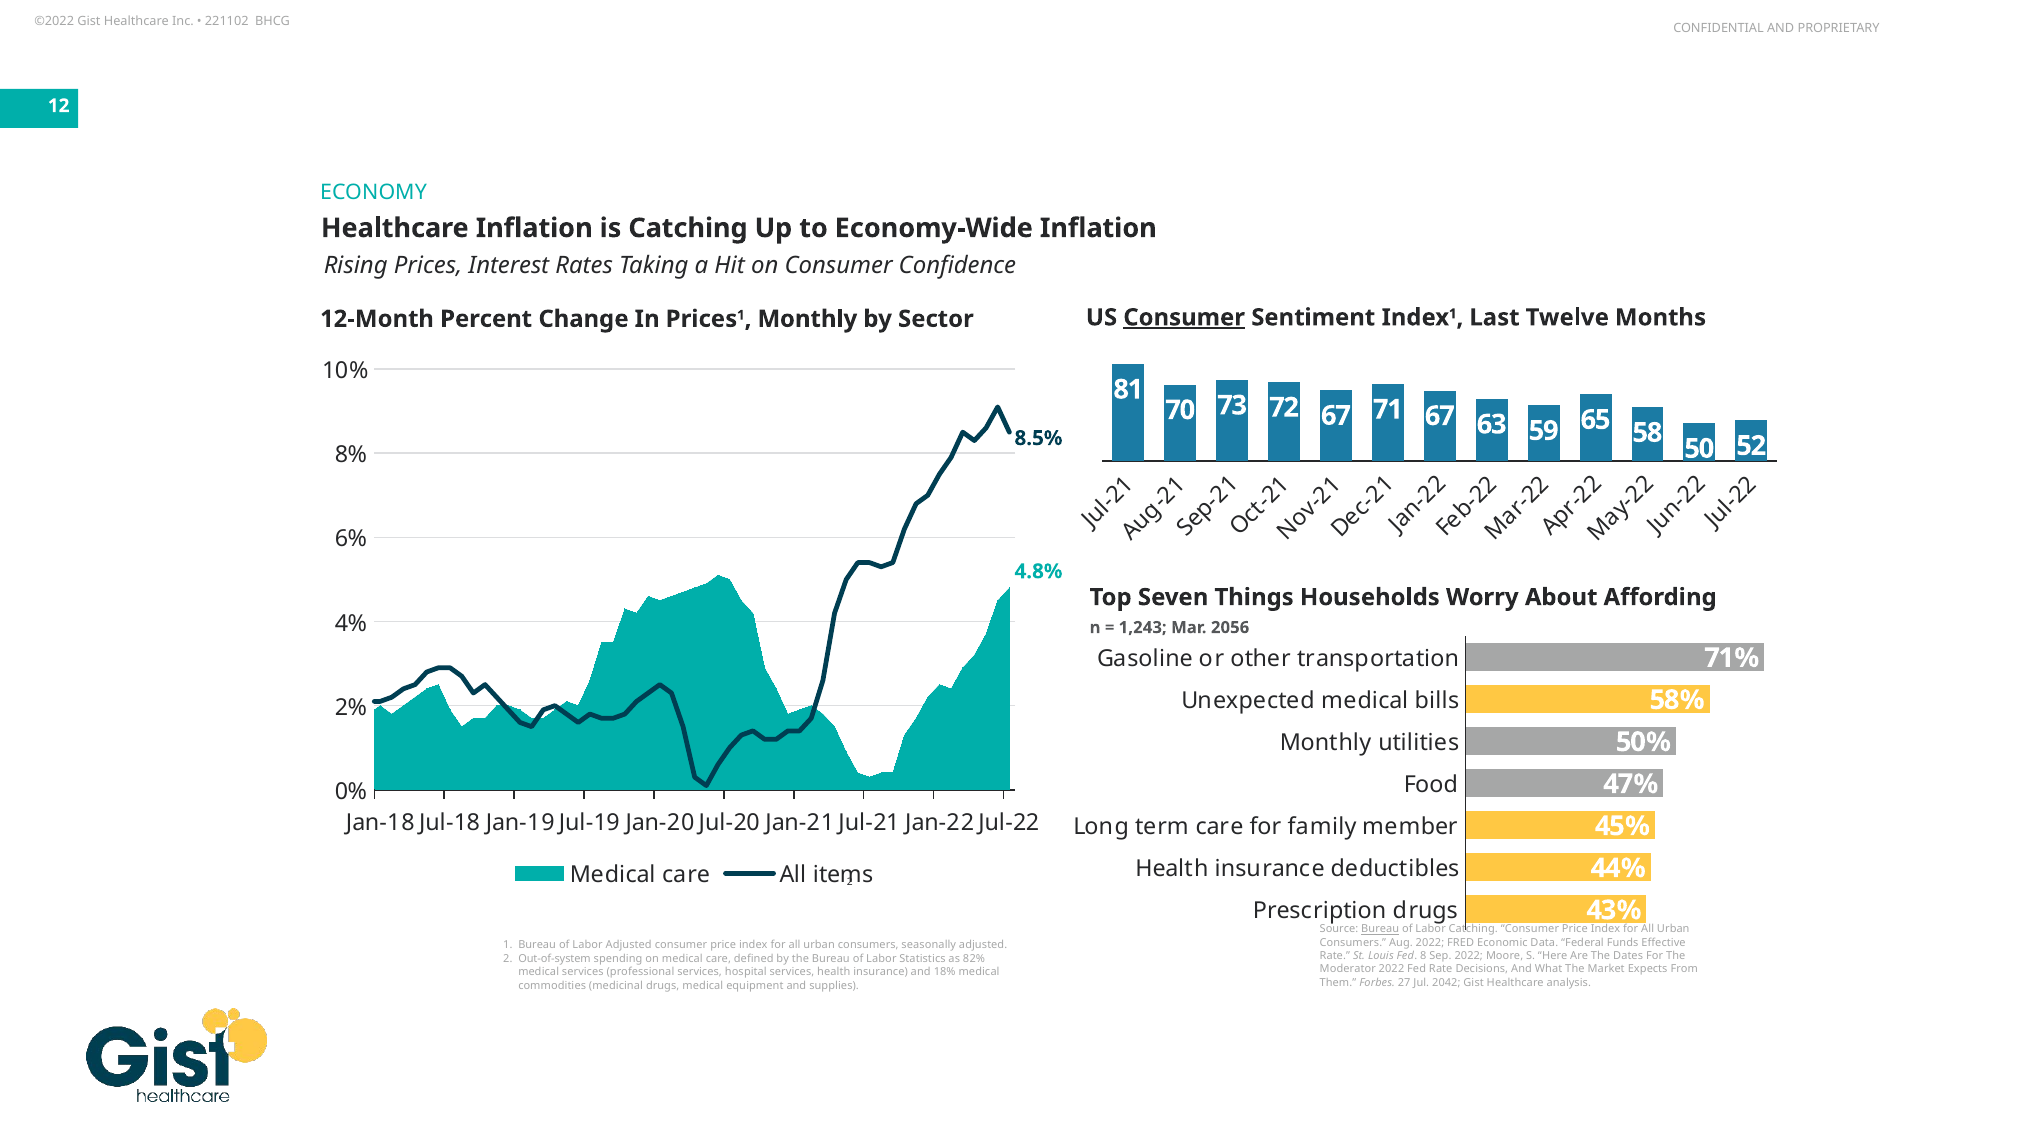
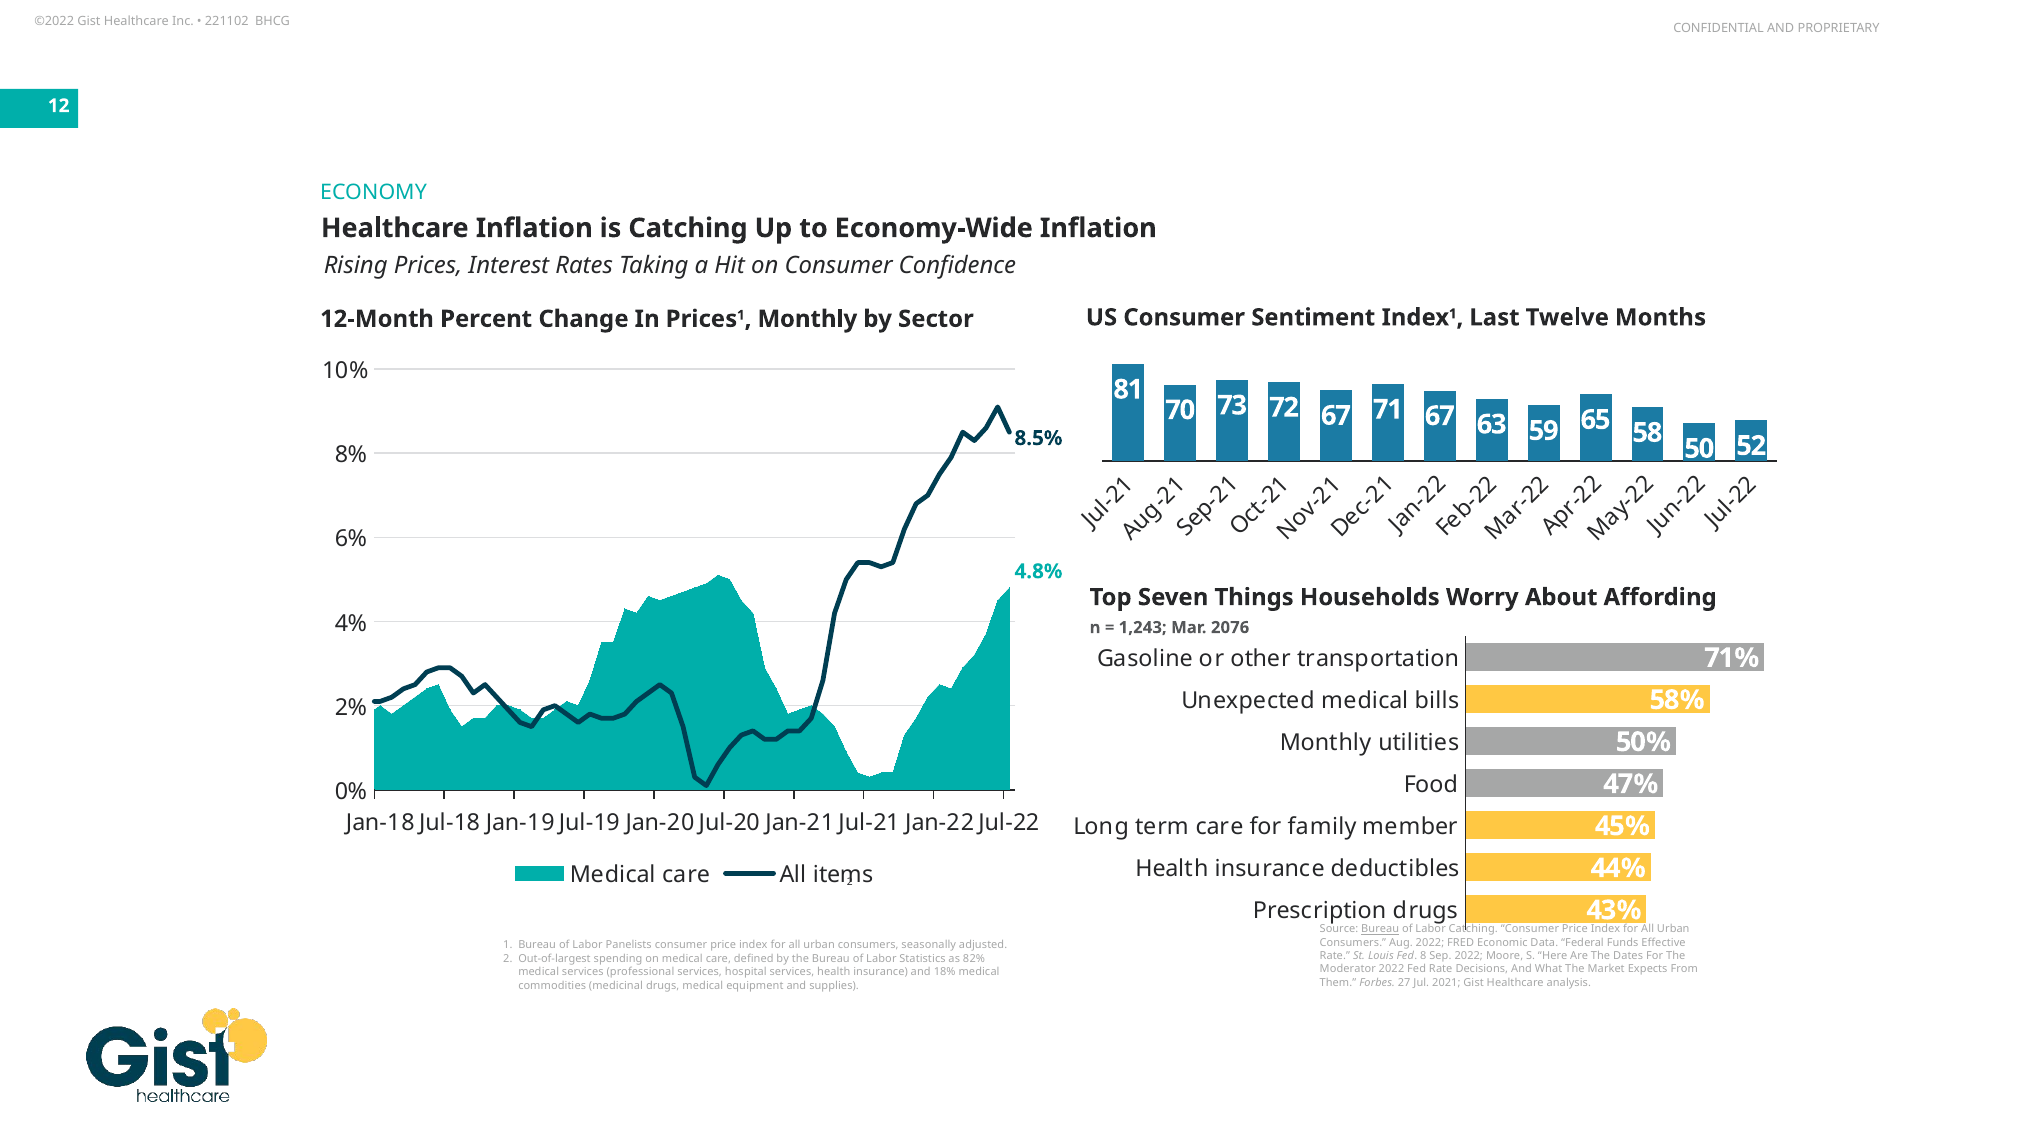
Consumer underline: present -> none (1184, 317)
2056: 2056 -> 2076 (1230, 627)
Labor Adjusted: Adjusted -> Panelists (629, 945)
Out-of-system: Out-of-system -> Out-of-largest (554, 958)
2042: 2042 -> 2021 (1446, 982)
